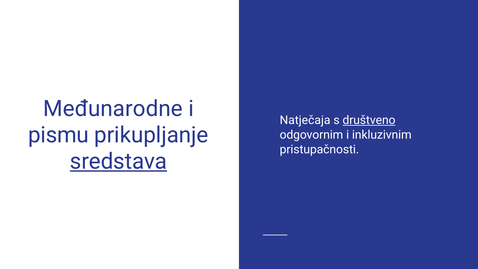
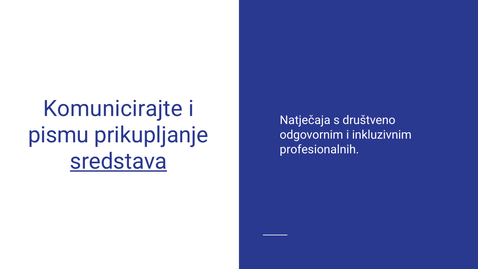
Međunarodne: Međunarodne -> Komunicirajte (113, 109)
društveno underline: present -> none (369, 120)
pristupačnosti: pristupačnosti -> profesionalnih (319, 150)
